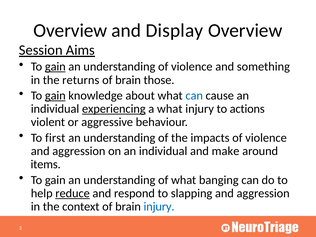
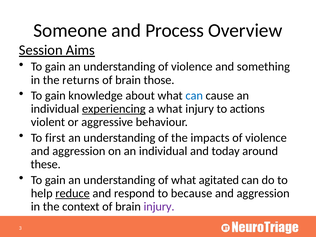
Overview: Overview -> Someone (70, 31)
Display: Display -> Process (175, 31)
gain underline: present -> none (55, 67)
gain underline: present -> none (55, 96)
make: make -> today (226, 151)
items: items -> these (46, 164)
banging: banging -> agitated (219, 180)
slapping: slapping -> because (192, 193)
injury colour: blue -> purple (159, 207)
